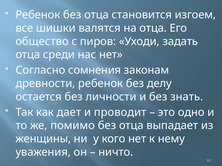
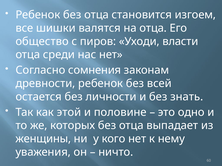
задать: задать -> власти (180, 42)
делу: делу -> всей (159, 84)
дает: дает -> этой (69, 113)
проводит: проводит -> половине (120, 113)
помимо: помимо -> которых (73, 126)
